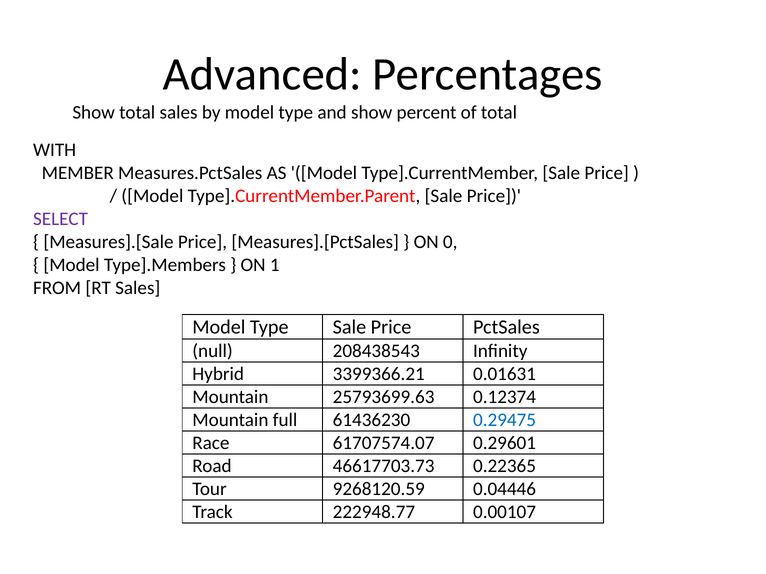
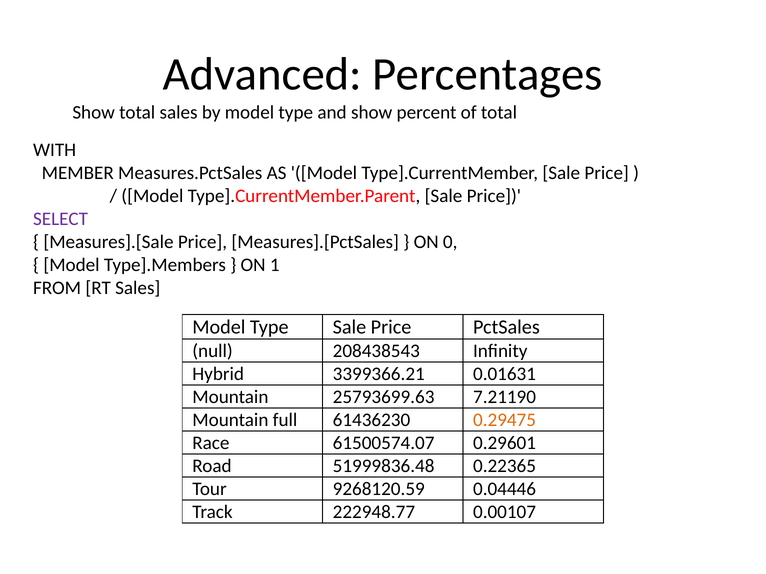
0.12374: 0.12374 -> 7.21190 (505, 397)
0.29475 colour: blue -> orange (505, 420)
61707574.07: 61707574.07 -> 61500574.07 (384, 443)
46617703.73: 46617703.73 -> 51999836.48 (384, 466)
